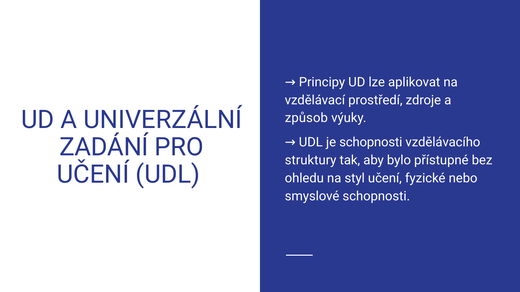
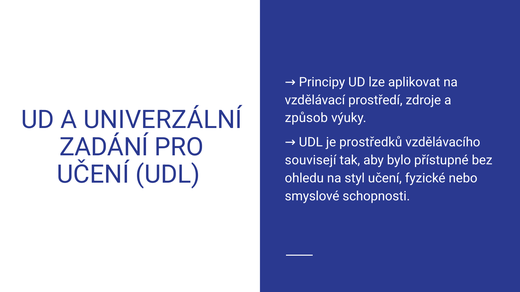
je schopnosti: schopnosti -> prostředků (371, 143)
struktury: struktury -> souvisejí (311, 161)
